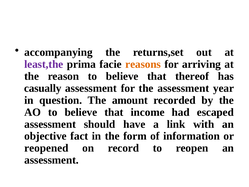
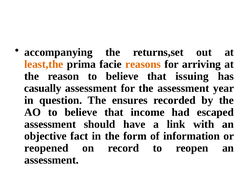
least,the colour: purple -> orange (44, 64)
thereof: thereof -> issuing (192, 76)
amount: amount -> ensures (130, 100)
